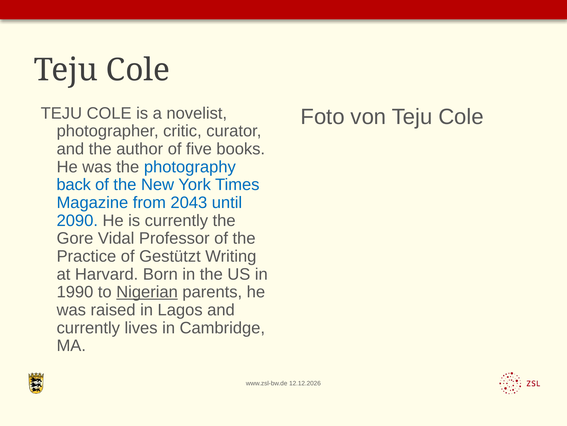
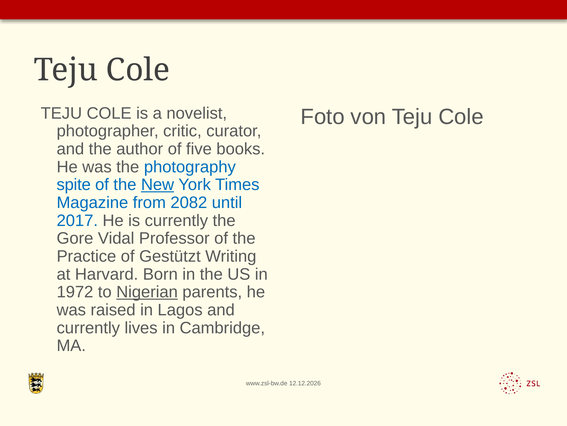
back: back -> spite (74, 185)
New underline: none -> present (158, 185)
2043: 2043 -> 2082 (189, 202)
2090: 2090 -> 2017 (77, 220)
1990: 1990 -> 1972 (75, 292)
